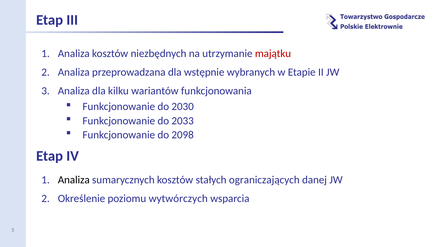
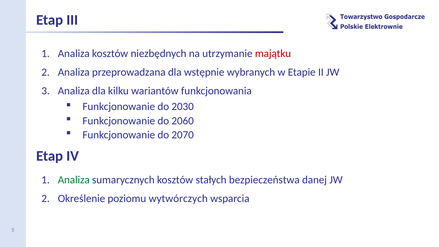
2033: 2033 -> 2060 (183, 121)
2098: 2098 -> 2070 (183, 135)
Analiza colour: black -> green (74, 180)
ograniczających: ograniczających -> bezpieczeństwa (264, 180)
